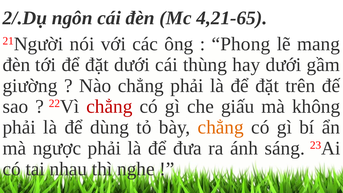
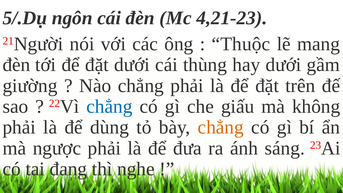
2/.Dụ: 2/.Dụ -> 5/.Dụ (25, 18)
4,21-65: 4,21-65 -> 4,21-23 (232, 18)
Phong: Phong -> Thuộc (241, 44)
chẳng colour: red -> blue (109, 106)
nhau: nhau -> đang (68, 169)
